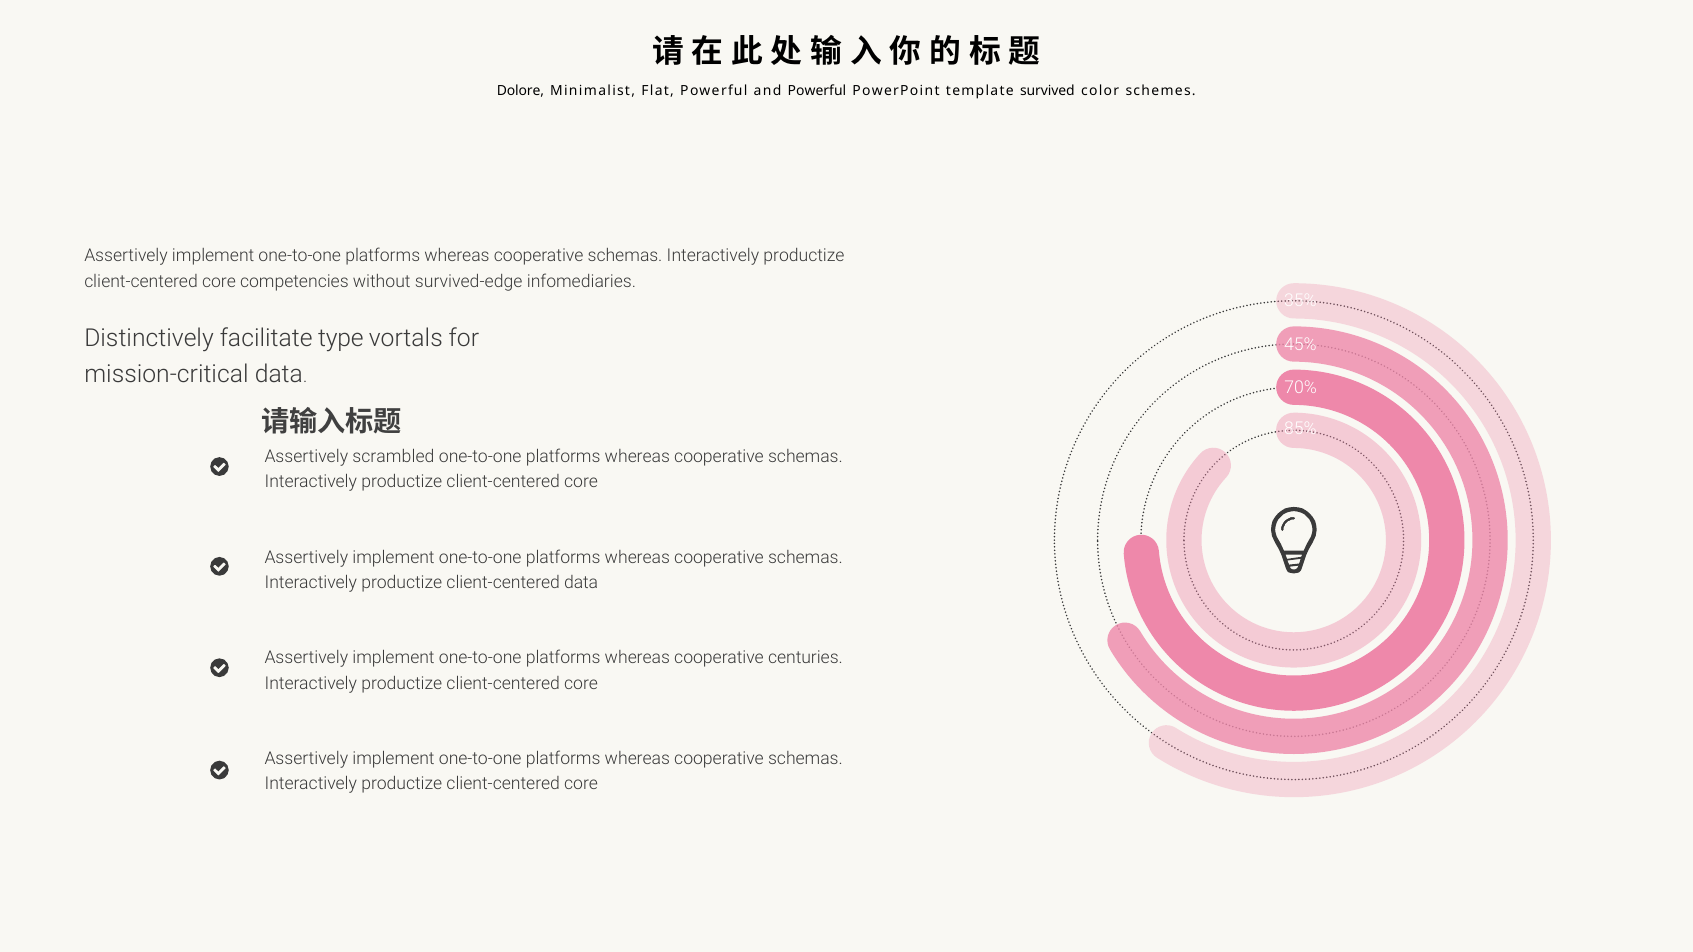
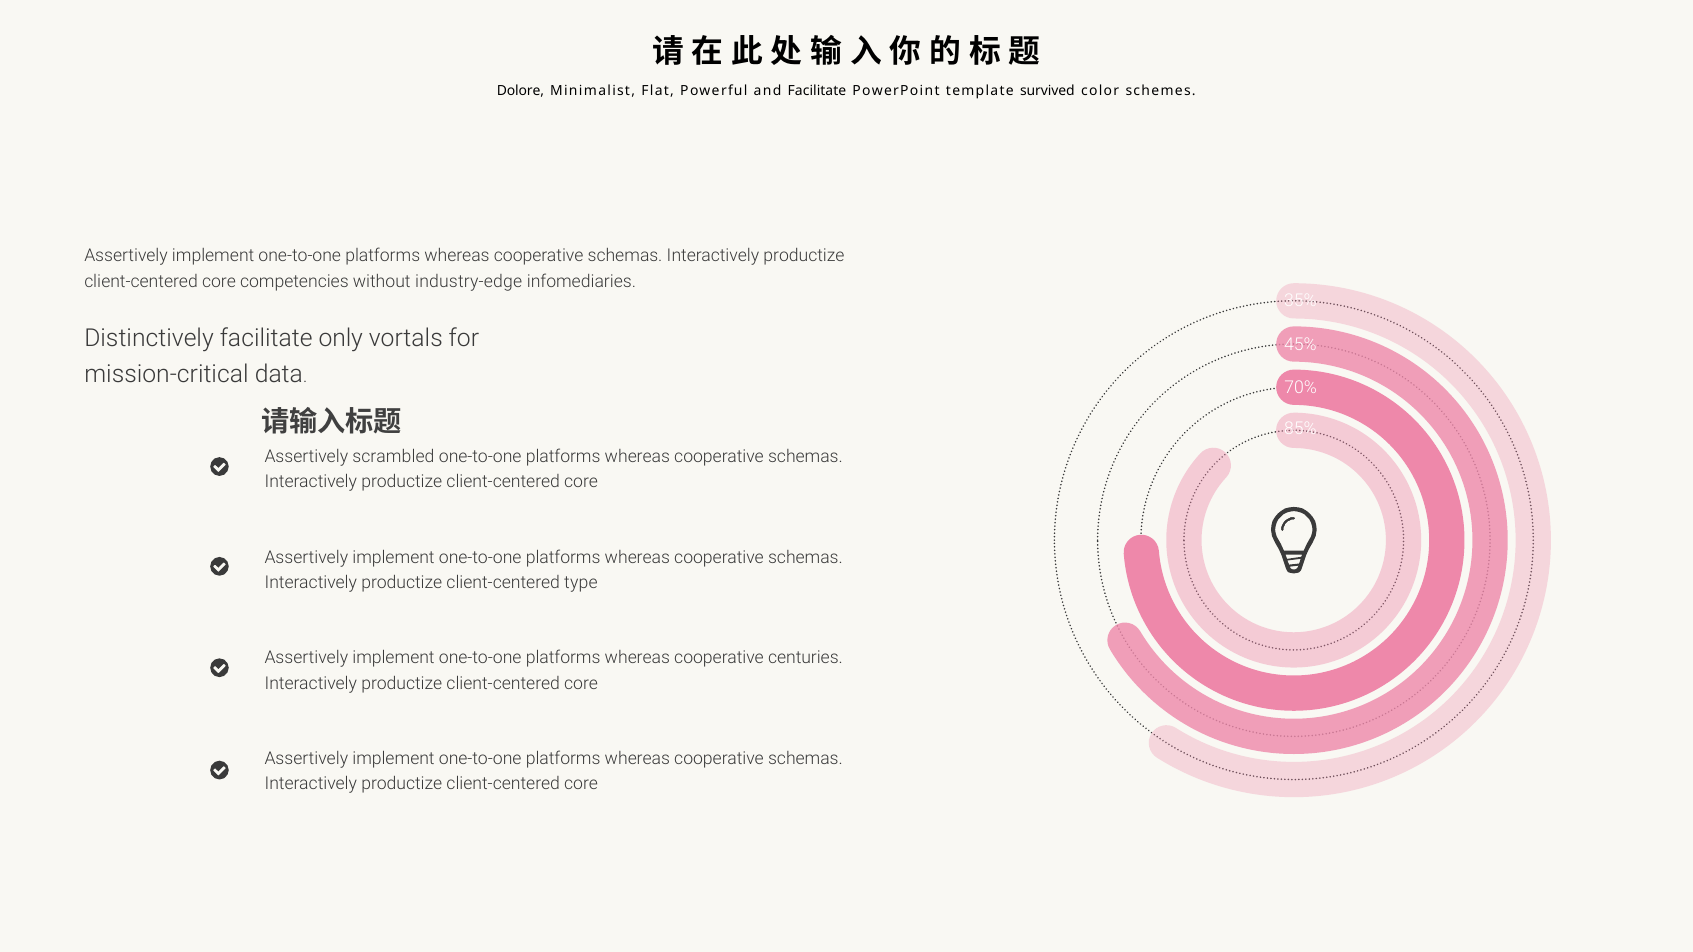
and Powerful: Powerful -> Facilitate (817, 91)
survived-edge: survived-edge -> industry-edge (469, 281)
type: type -> only (341, 339)
client-centered data: data -> type (581, 583)
